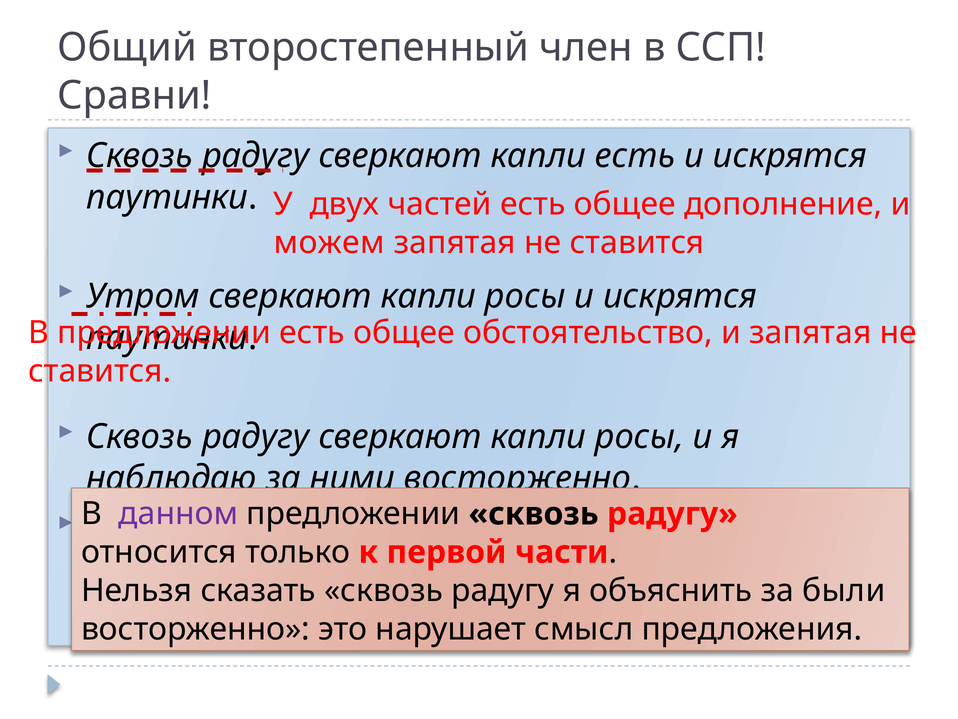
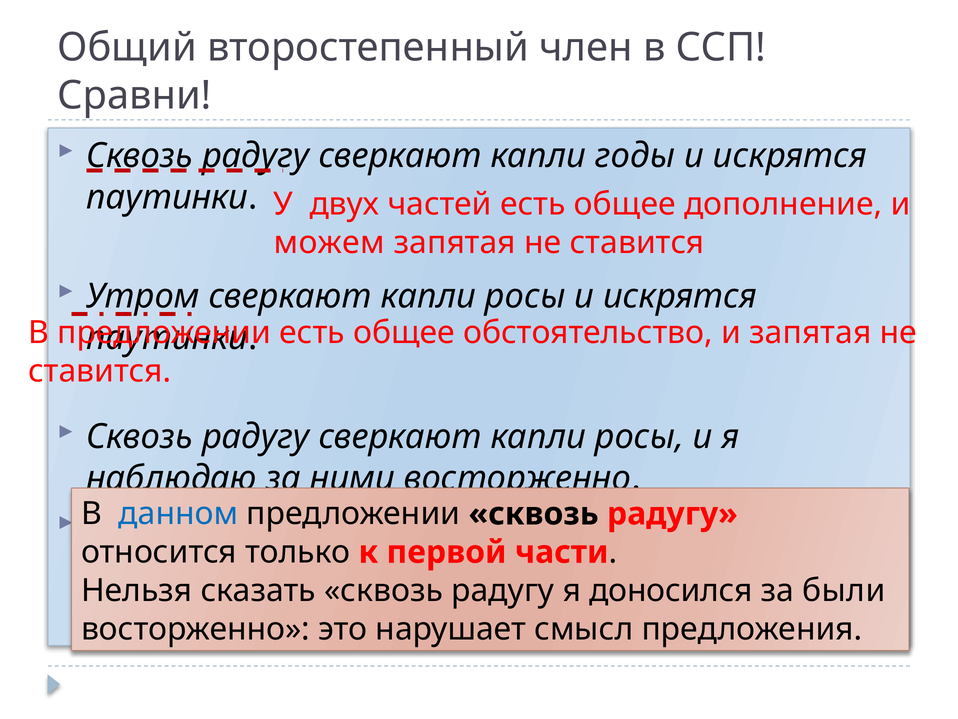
капли есть: есть -> годы (635, 156)
данном colour: purple -> blue (178, 514)
объяснить: объяснить -> доносился (671, 590)
